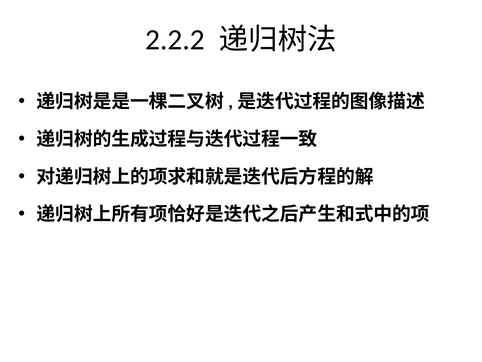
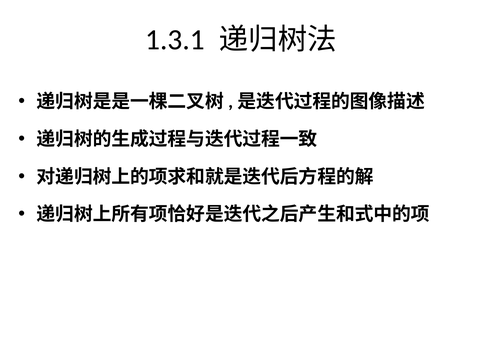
2.2.2: 2.2.2 -> 1.3.1 (175, 40)
